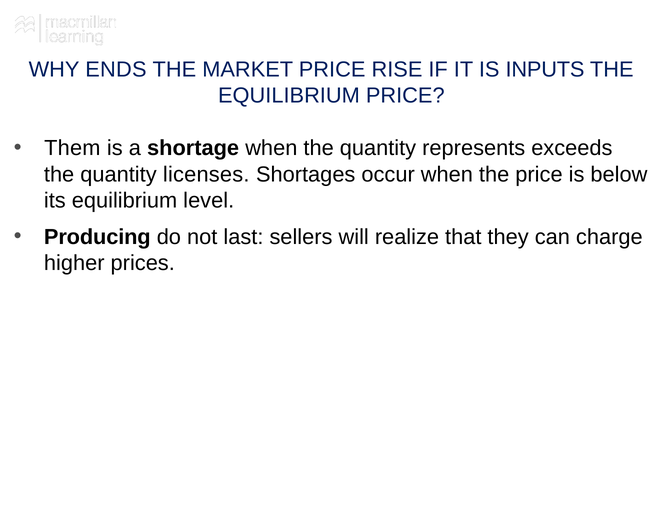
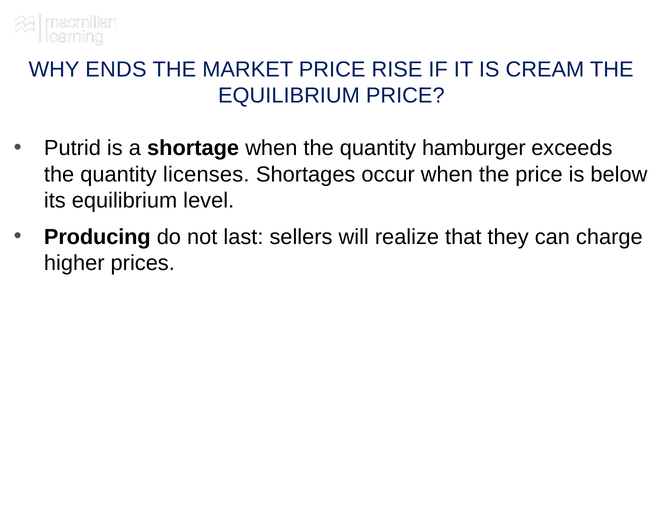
INPUTS: INPUTS -> CREAM (545, 69)
Them: Them -> Putrid (72, 148)
represents: represents -> hamburger (474, 148)
